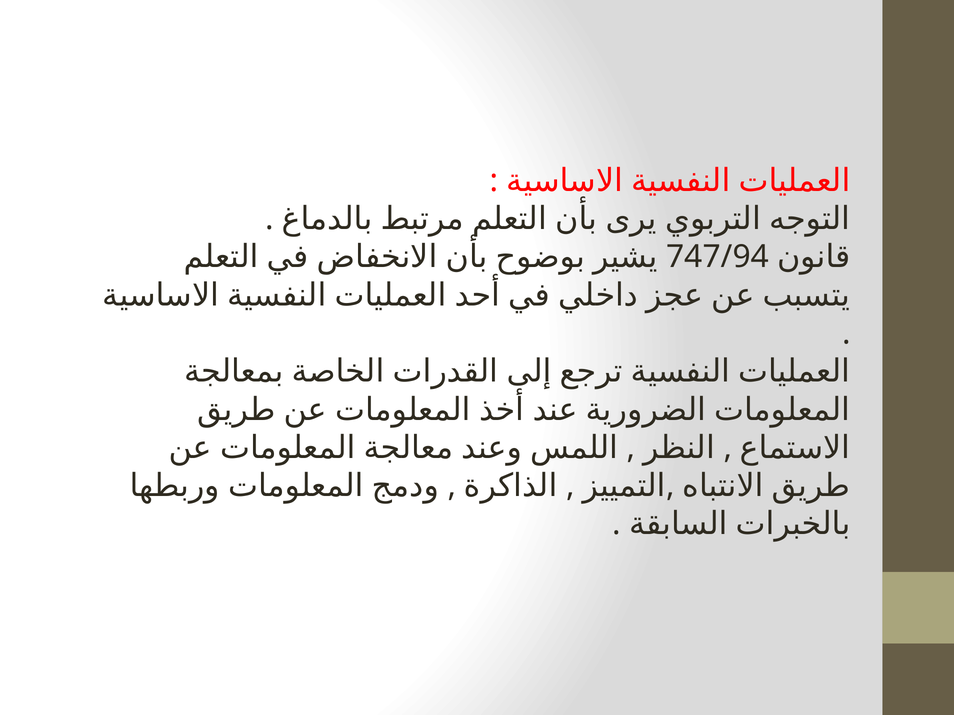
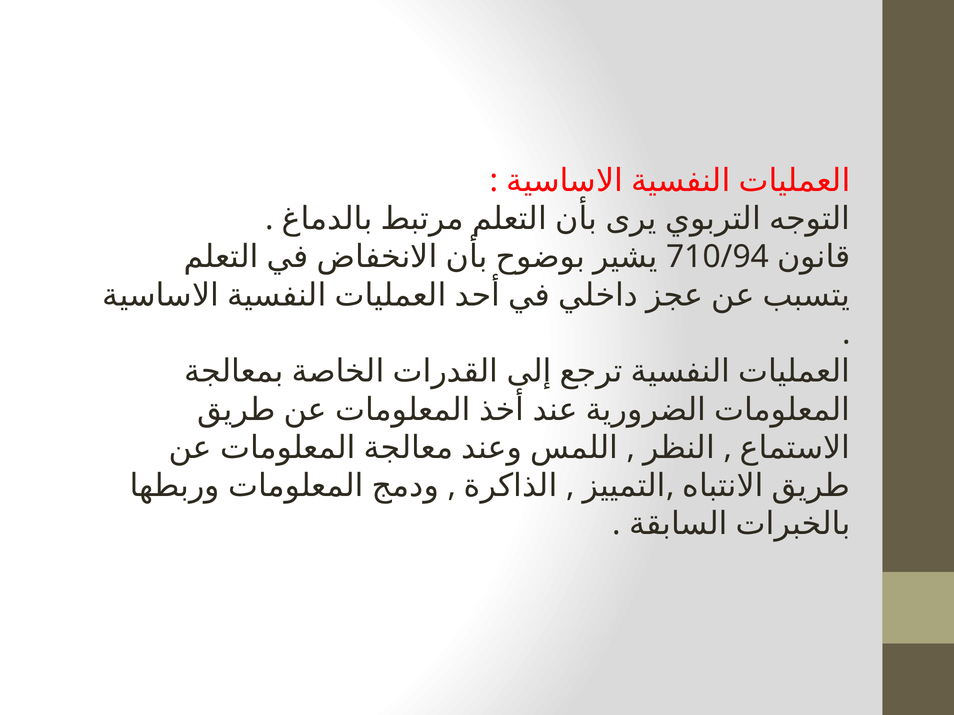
747/94: 747/94 -> 710/94 (718, 257)
